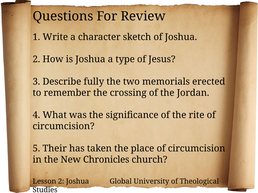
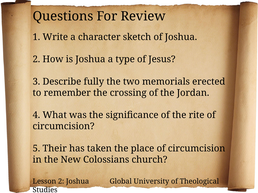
Chronicles: Chronicles -> Colossians (106, 160)
